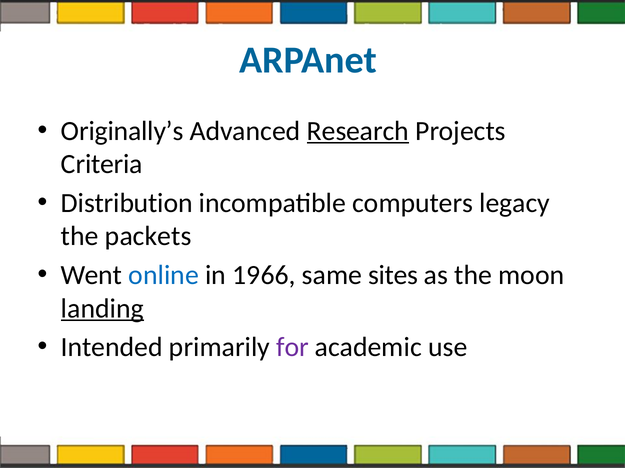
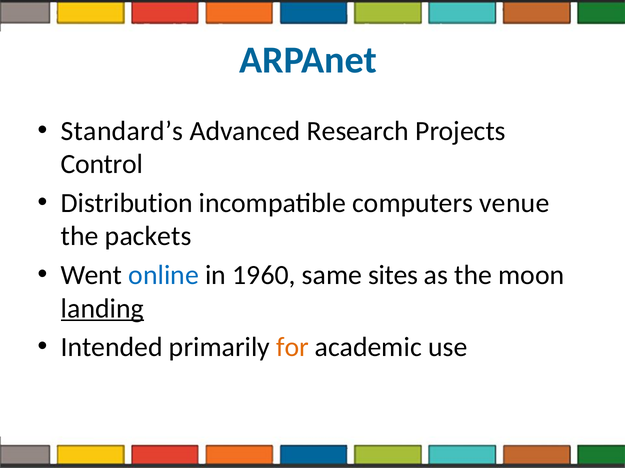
Originally’s: Originally’s -> Standard’s (122, 131)
Research underline: present -> none (358, 131)
Criteria: Criteria -> Control (102, 164)
legacy: legacy -> venue (514, 203)
1966: 1966 -> 1960 (264, 276)
for colour: purple -> orange (293, 348)
